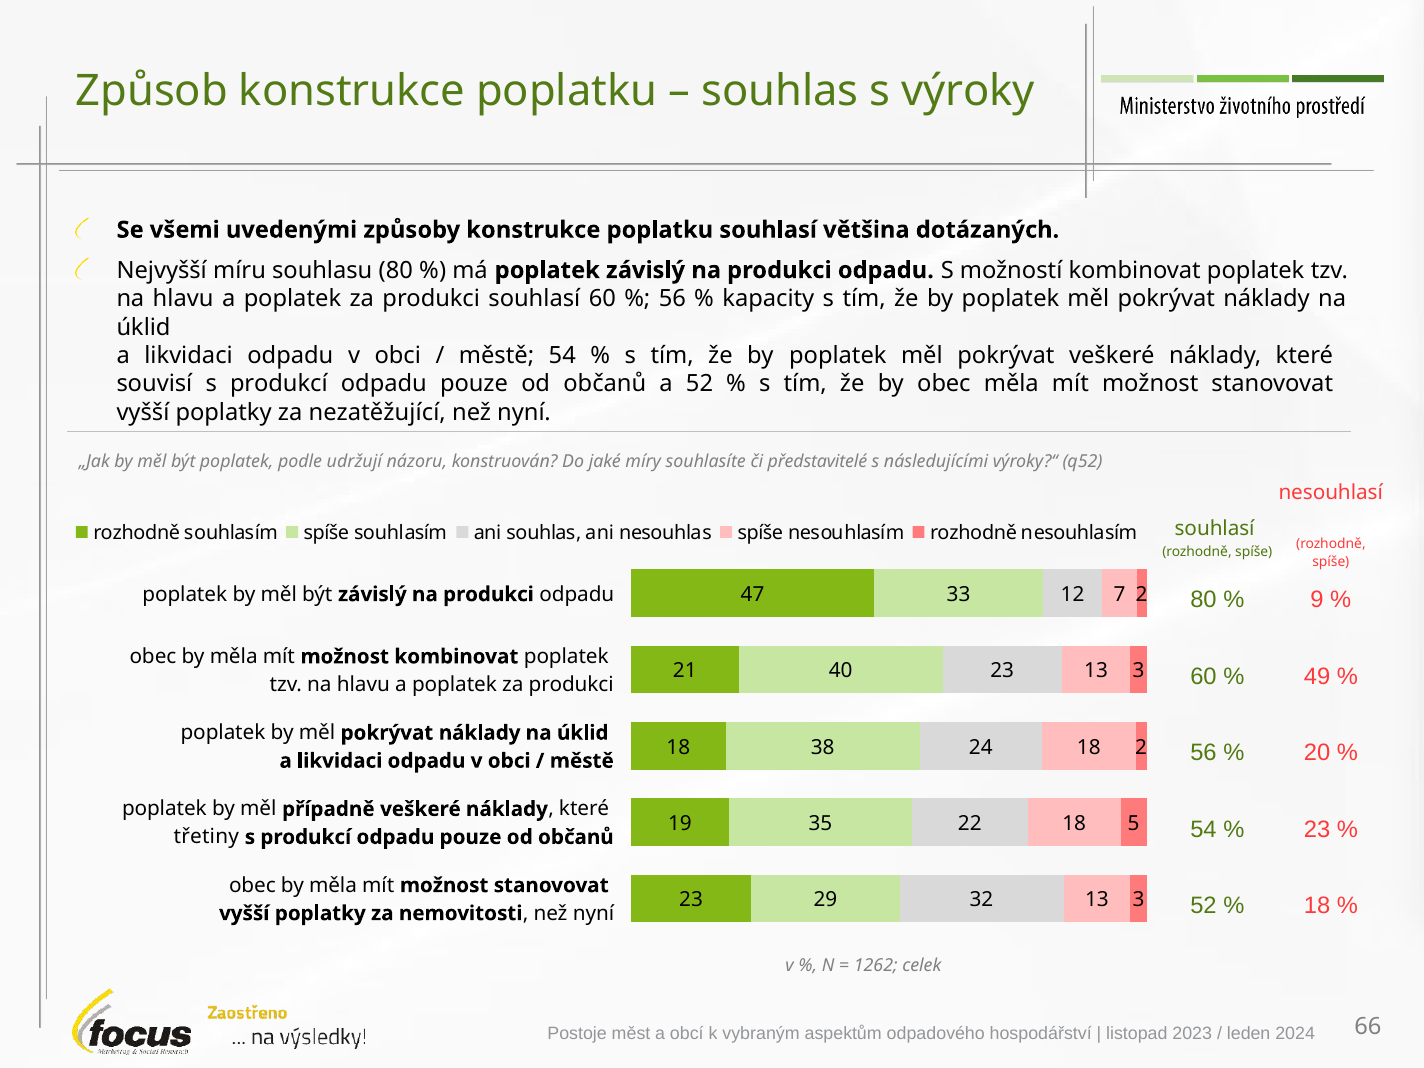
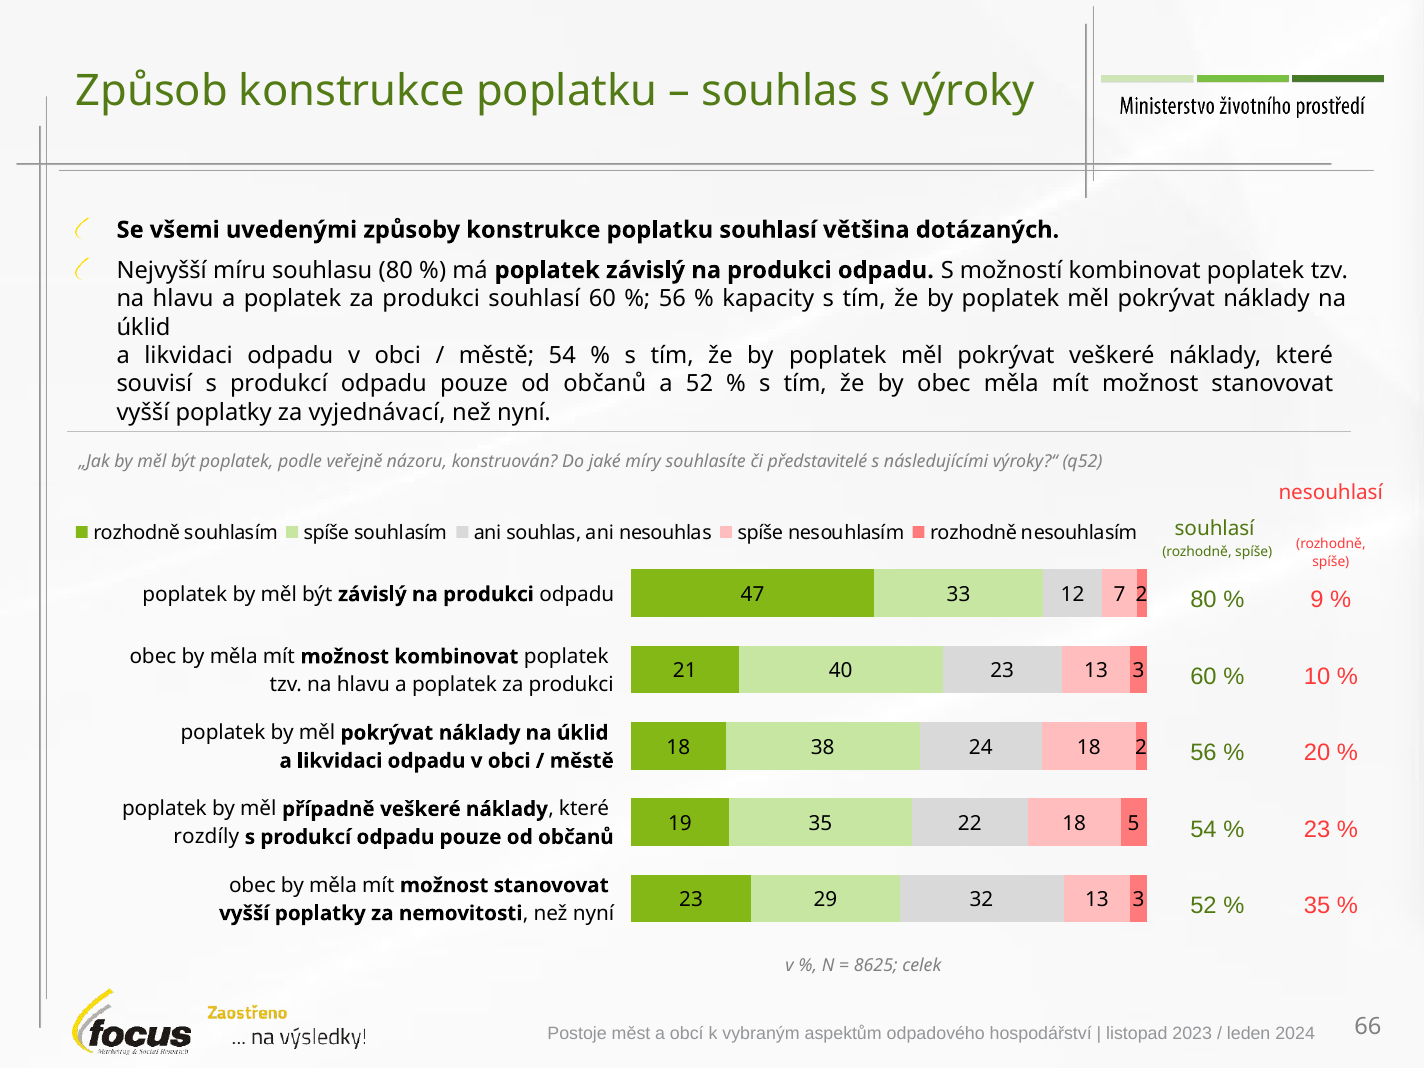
nezatěžující: nezatěžující -> vyjednávací (377, 413)
udržují: udržují -> veřejně (354, 461)
49: 49 -> 10 (1317, 676)
třetiny: třetiny -> rozdíly (206, 837)
18: 18 -> 35 (1317, 906)
1262: 1262 -> 8625 (876, 966)
